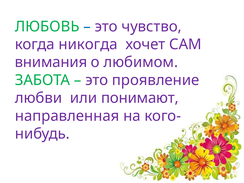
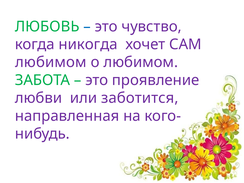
внимания: внимания -> любимом (51, 62)
понимают: понимают -> заботится (140, 98)
